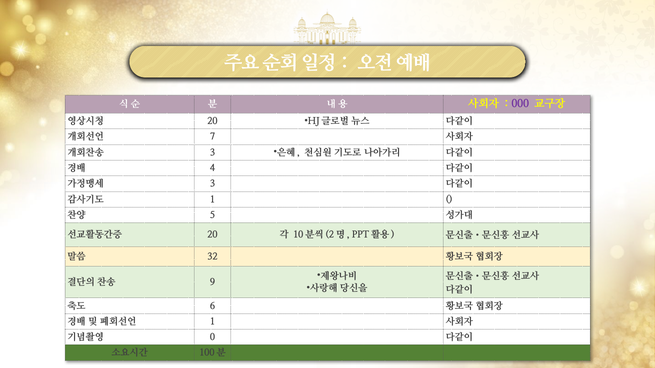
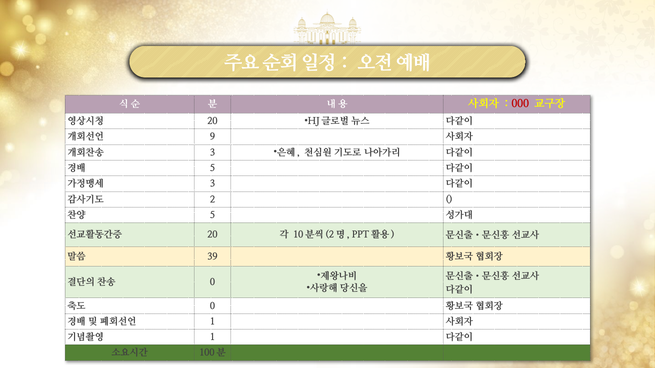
000 colour: purple -> red (520, 104)
7: 7 -> 9 (213, 137)
4: 4 -> 5 (213, 168)
1: 1 -> 2 (213, 200)
32: 32 -> 39 (212, 257)
9: 9 -> 0 (213, 282)
6: 6 -> 0 (213, 306)
0: 0 -> 1 (213, 338)
